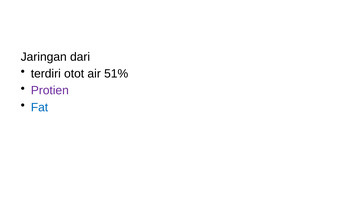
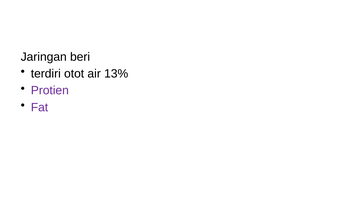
dari: dari -> beri (80, 57)
51%: 51% -> 13% (116, 73)
Fat colour: blue -> purple (39, 107)
